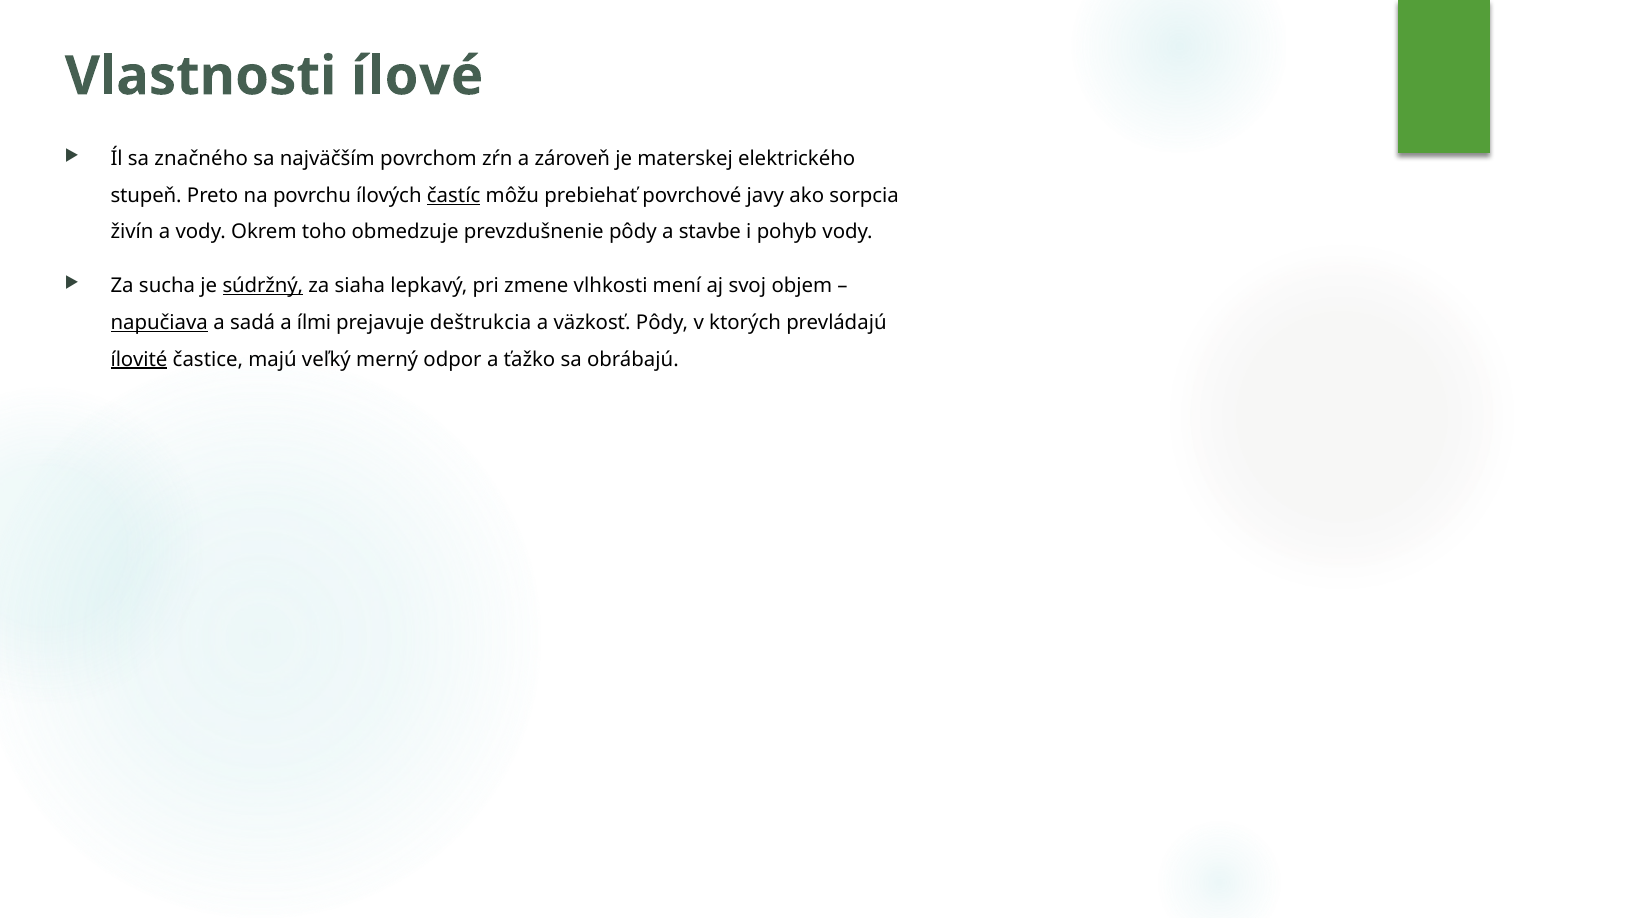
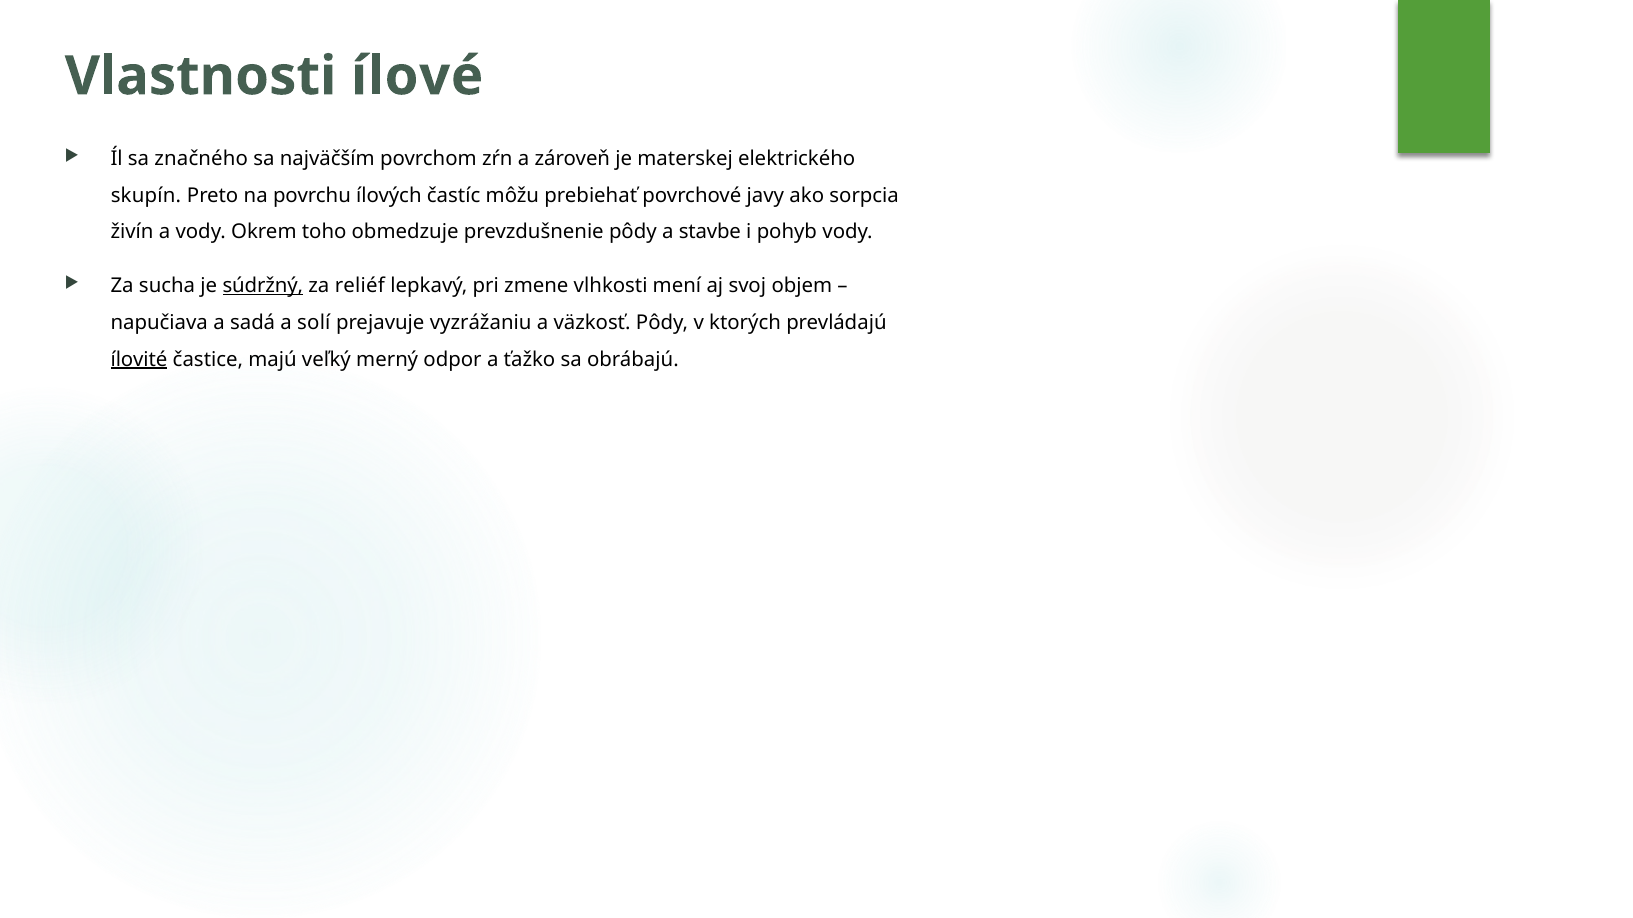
stupeň: stupeň -> skupín (146, 196)
častíc underline: present -> none (454, 196)
siaha: siaha -> reliéf (360, 286)
napučiava underline: present -> none (159, 323)
ílmi: ílmi -> solí (314, 323)
deštrukcia: deštrukcia -> vyzrážaniu (481, 323)
